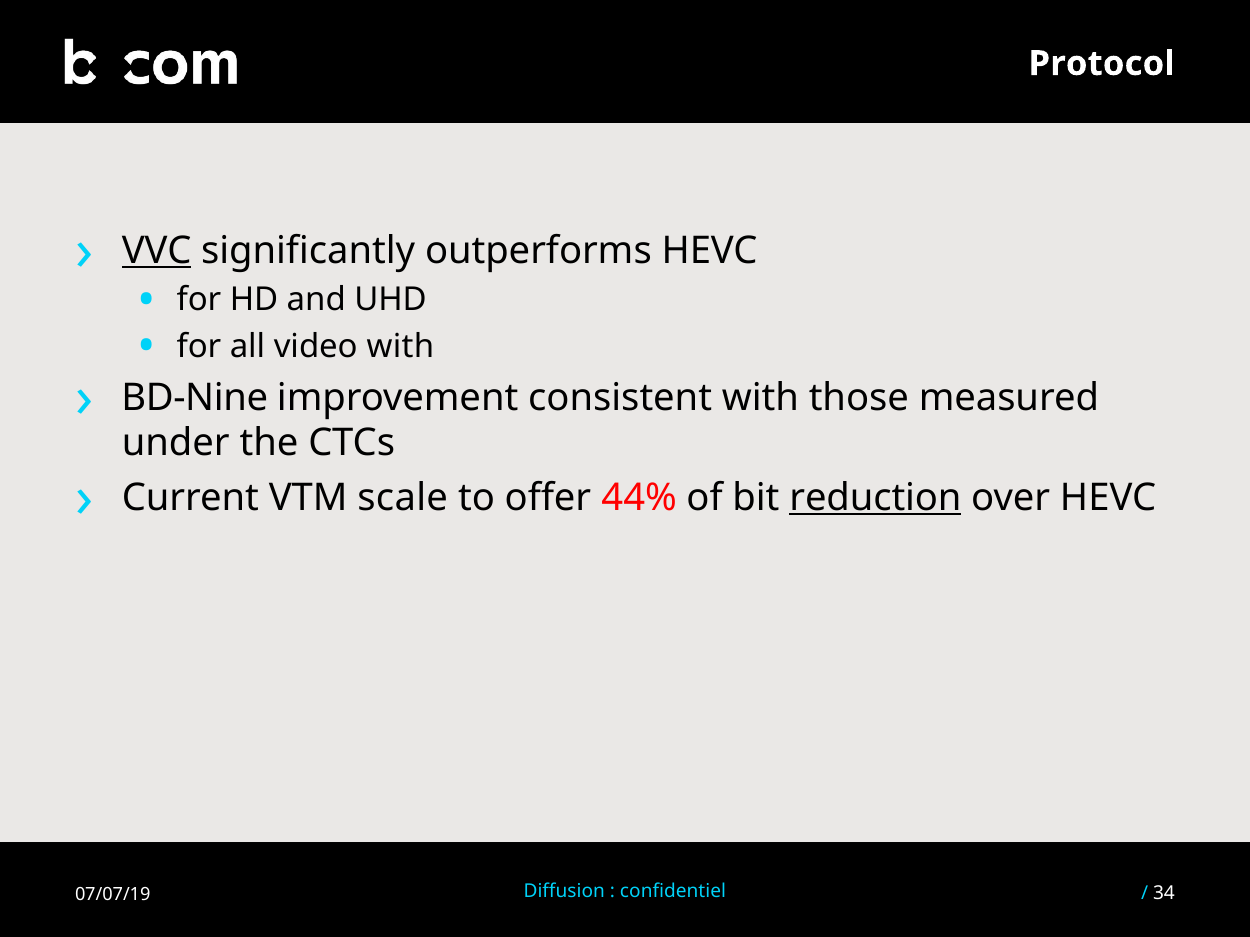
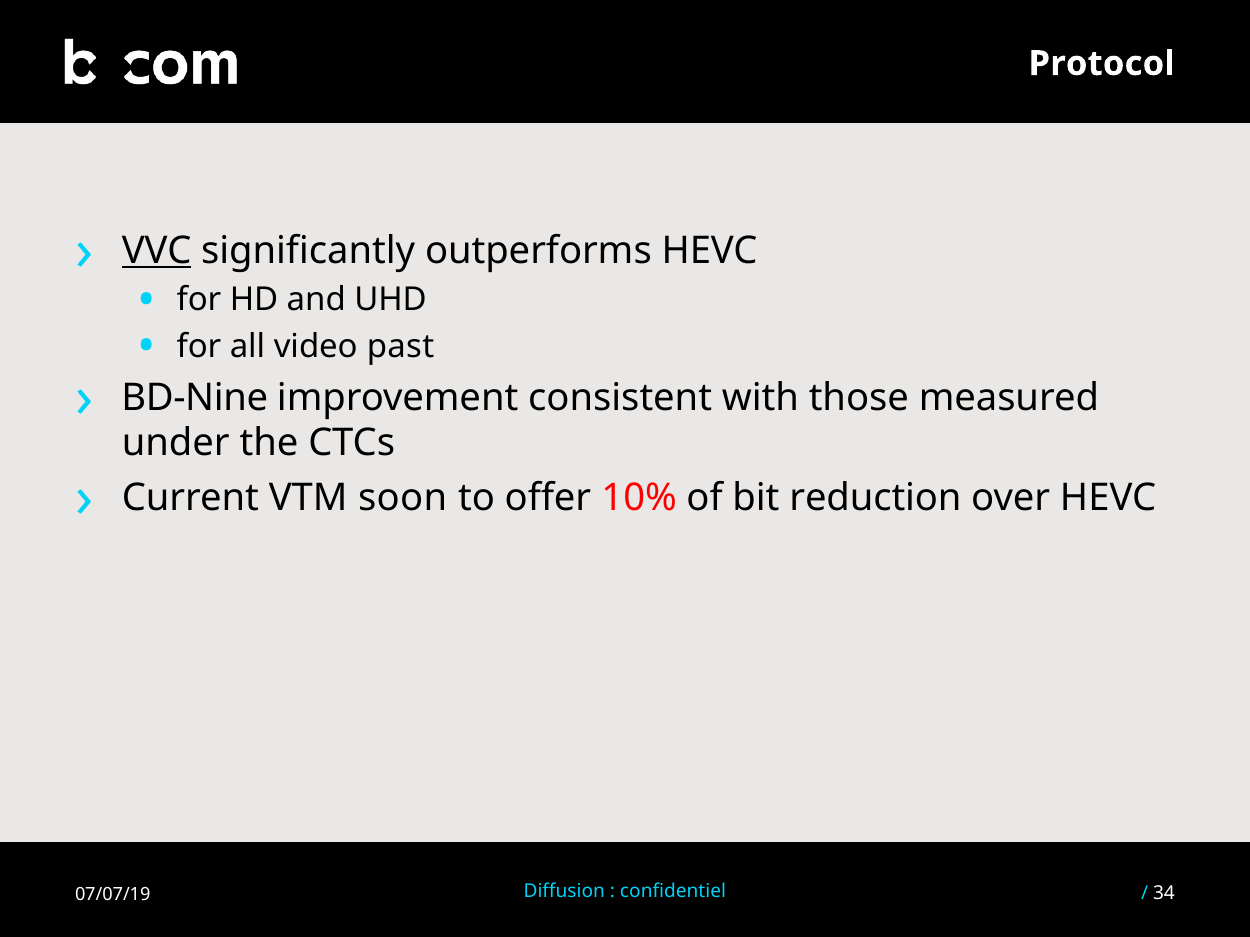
video with: with -> past (401, 346)
scale: scale -> soon (403, 498)
44%: 44% -> 10% (639, 498)
reduction underline: present -> none (875, 498)
